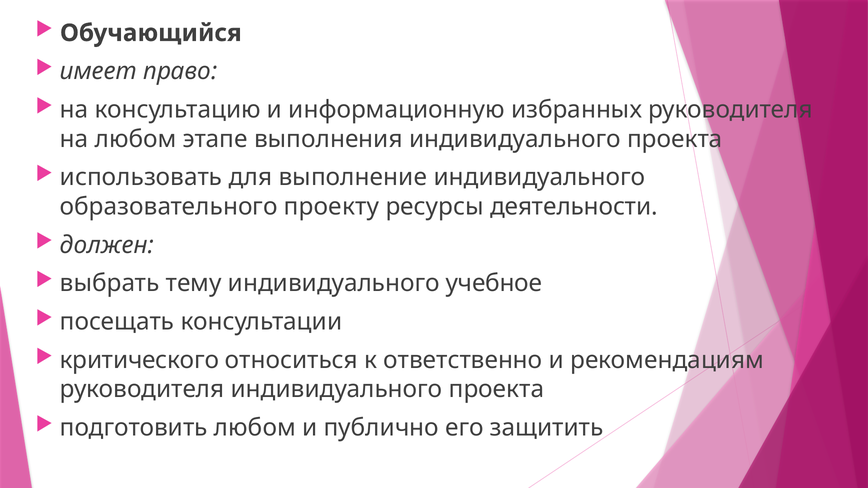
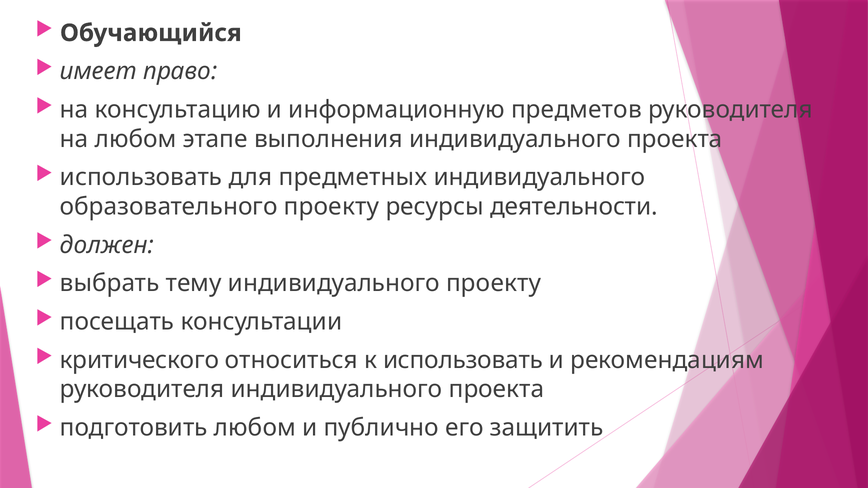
избранных: избранных -> предметов (576, 110)
выполнение: выполнение -> предметных (353, 177)
индивидуального учебное: учебное -> проекту (494, 284)
к ответственно: ответственно -> использовать (463, 360)
